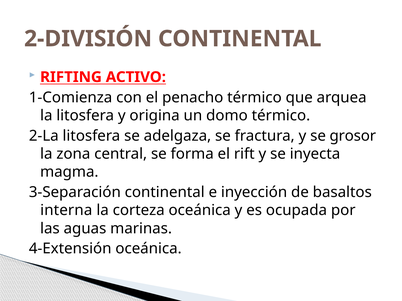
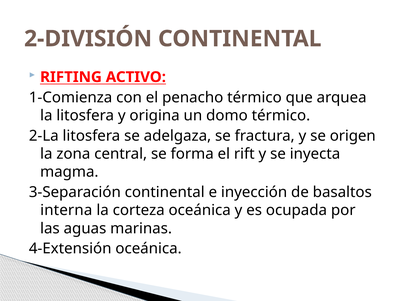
grosor: grosor -> origen (353, 136)
